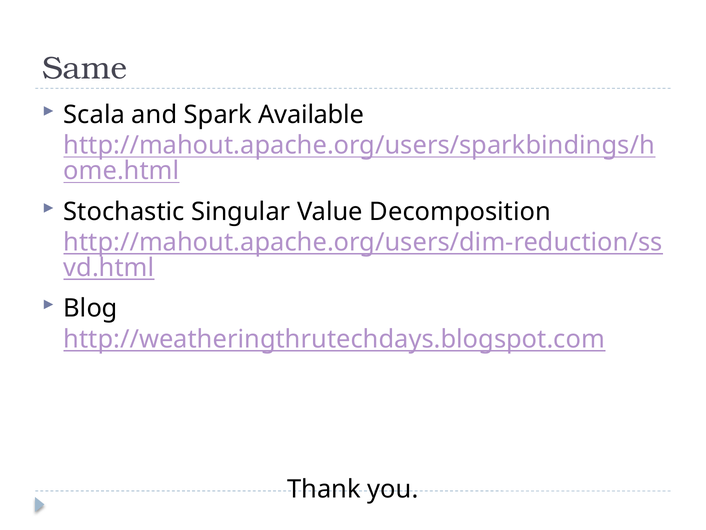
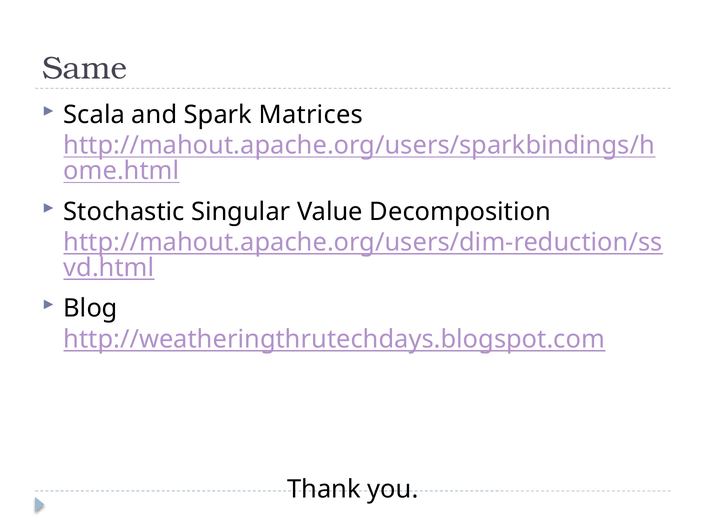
Available: Available -> Matrices (311, 115)
